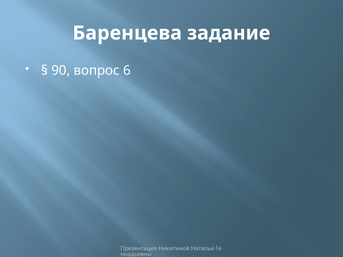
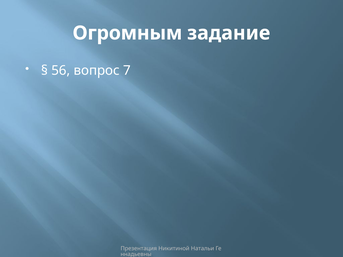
Баренцева: Баренцева -> Огромным (127, 33)
90: 90 -> 56 (61, 71)
6: 6 -> 7 (127, 71)
